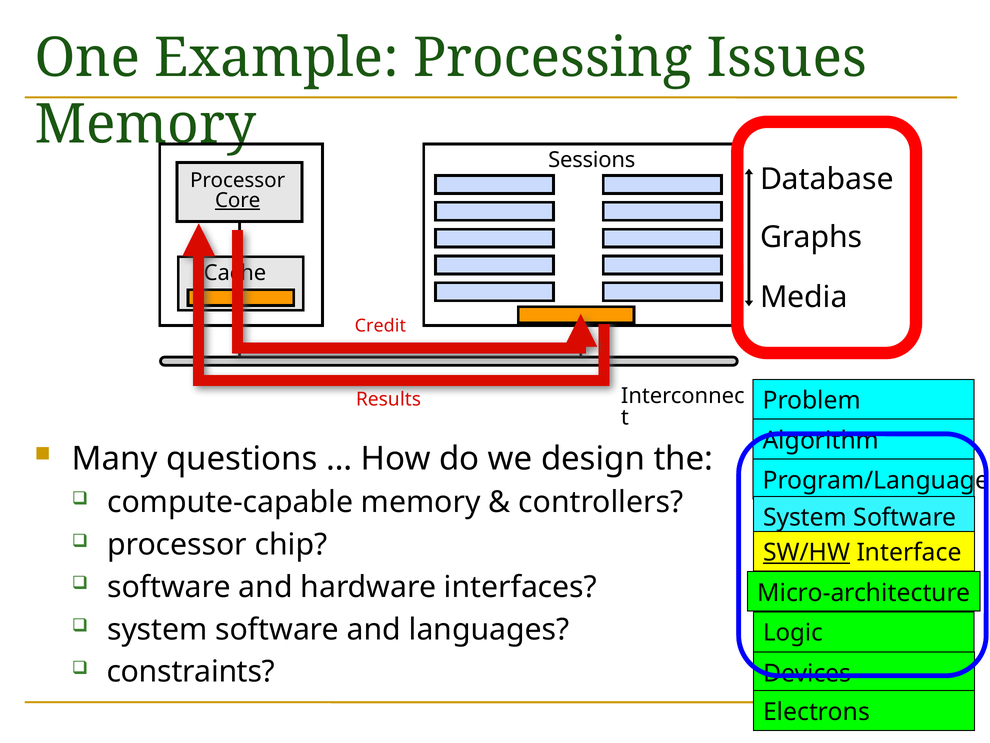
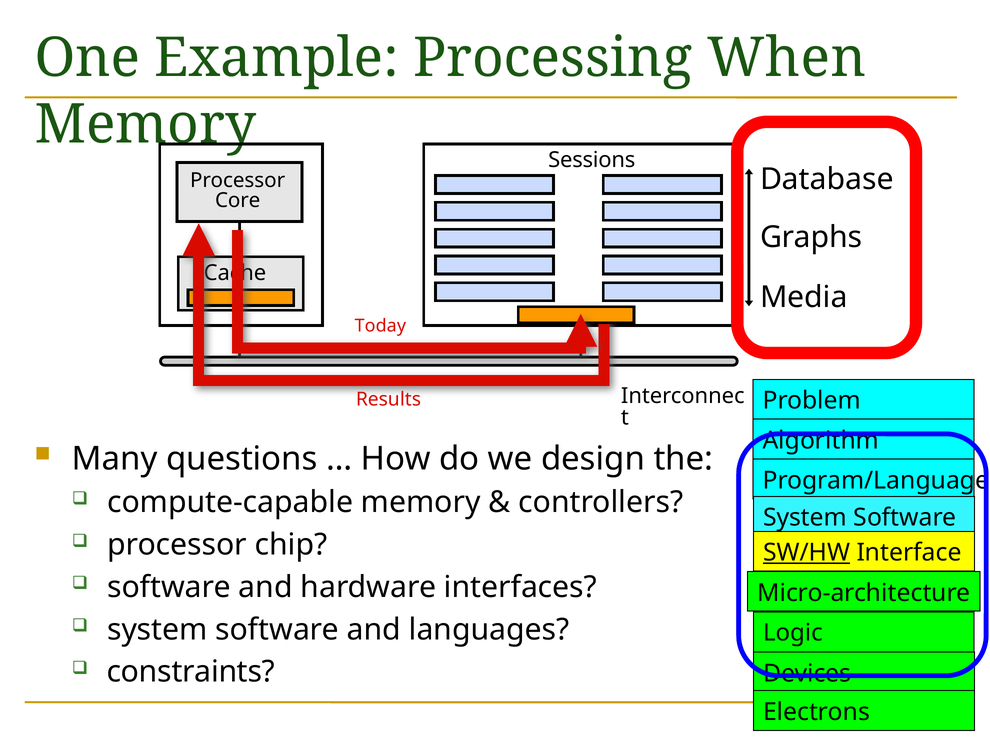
Issues: Issues -> When (787, 58)
Core underline: present -> none (238, 200)
Credit: Credit -> Today (380, 326)
